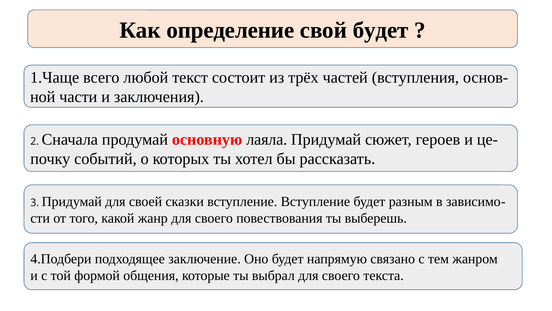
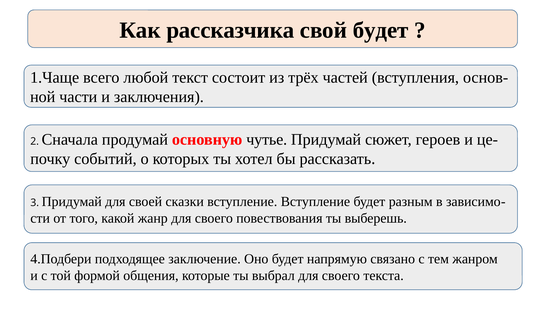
определение: определение -> рассказчика (230, 30)
лаяла: лаяла -> чутье (267, 139)
